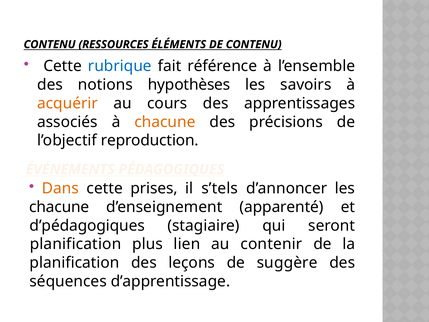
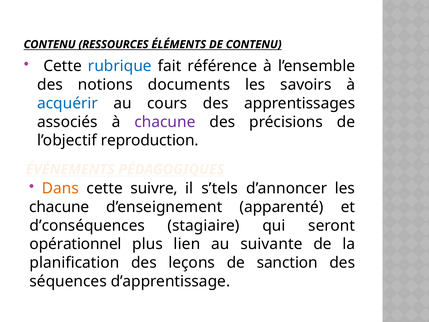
hypothèses: hypothèses -> documents (189, 85)
acquérir colour: orange -> blue (68, 103)
chacune colour: orange -> purple (165, 122)
prises: prises -> suivre (154, 188)
d’pédagogiques: d’pédagogiques -> d’conséquences (87, 225)
planification: planification -> opérationnel (76, 244)
contenir: contenir -> suivante (271, 244)
suggère: suggère -> sanction (287, 263)
